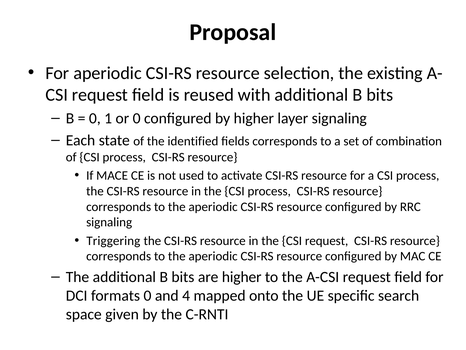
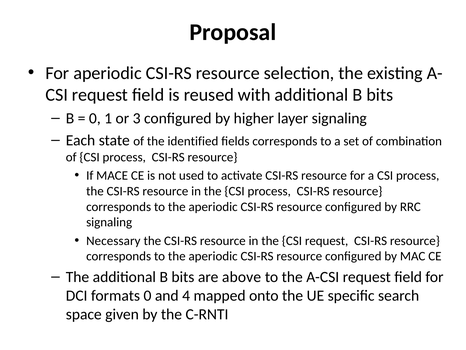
or 0: 0 -> 3 (137, 118)
Triggering: Triggering -> Necessary (113, 240)
are higher: higher -> above (242, 277)
